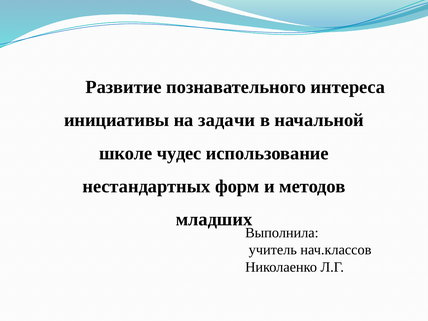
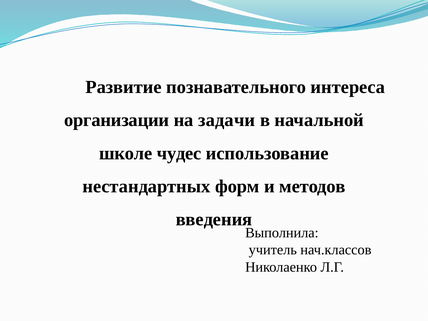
инициативы: инициативы -> организации (117, 120)
младших: младших -> введения (214, 220)
